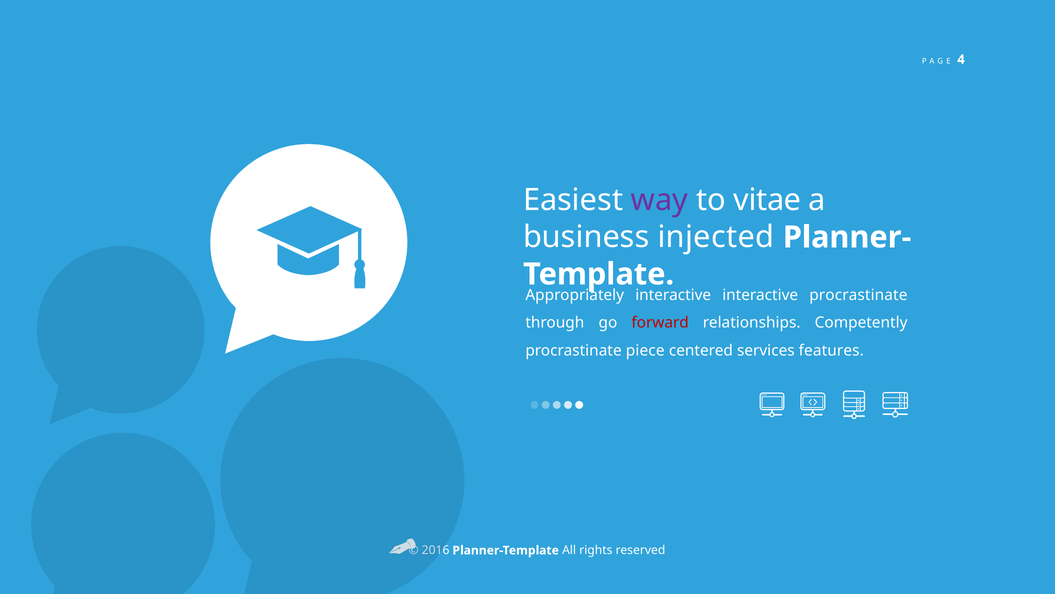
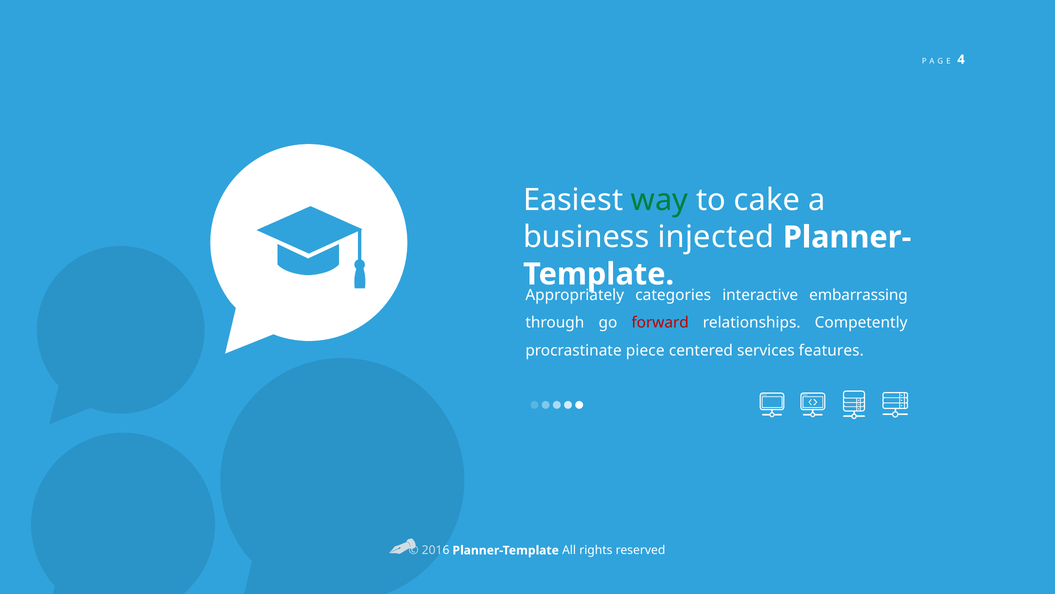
way colour: purple -> green (660, 200)
vitae: vitae -> cake (767, 200)
interactive: interactive -> categories (673, 295)
interactive procrastinate: procrastinate -> embarrassing (858, 295)
